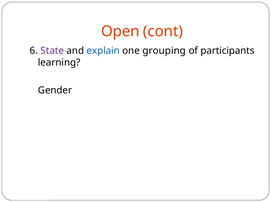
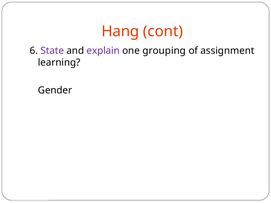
Open: Open -> Hang (120, 31)
explain colour: blue -> purple (103, 51)
participants: participants -> assignment (227, 51)
